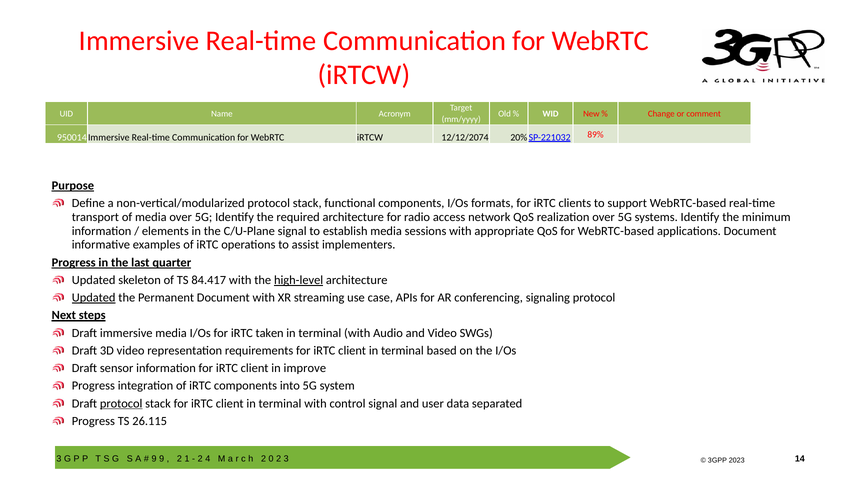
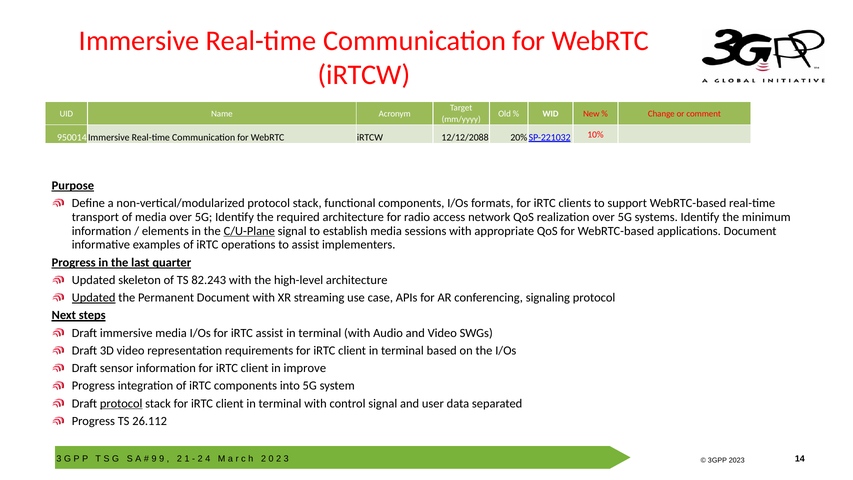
12/12/2074: 12/12/2074 -> 12/12/2088 (465, 137)
89%: 89% -> 10% (596, 135)
C/U-Plane underline: none -> present (249, 231)
84.417: 84.417 -> 82.243 (209, 280)
high-level underline: present -> none (299, 280)
iRTC taken: taken -> assist (270, 333)
26.115: 26.115 -> 26.112 (150, 421)
